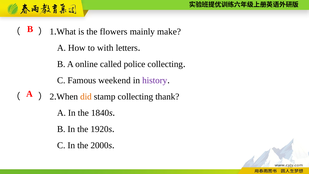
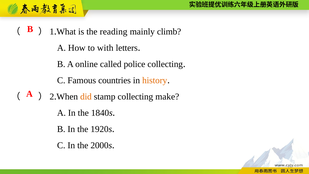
flowers: flowers -> reading (114, 32)
make: make -> climb (169, 32)
weekend: weekend -> countries (115, 80)
history colour: purple -> orange (155, 80)
thank: thank -> make (167, 96)
